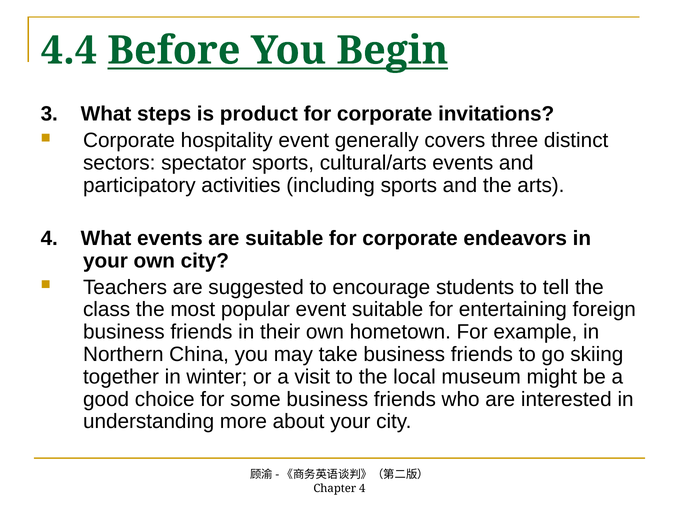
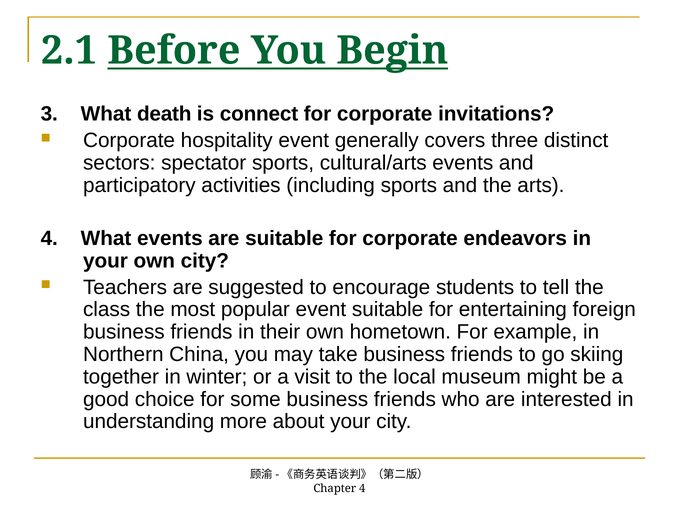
4.4: 4.4 -> 2.1 (69, 51)
steps: steps -> death (164, 114)
product: product -> connect (259, 114)
